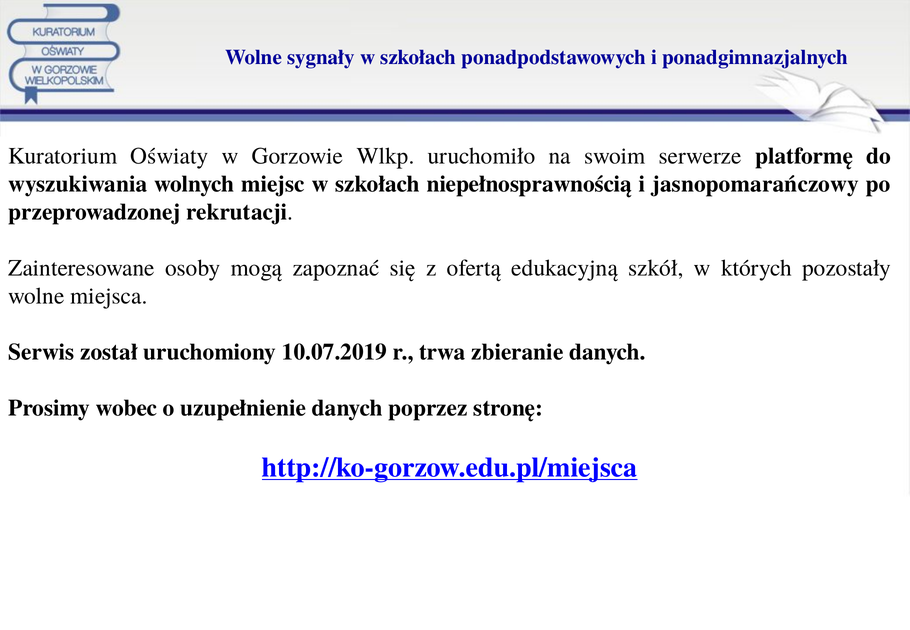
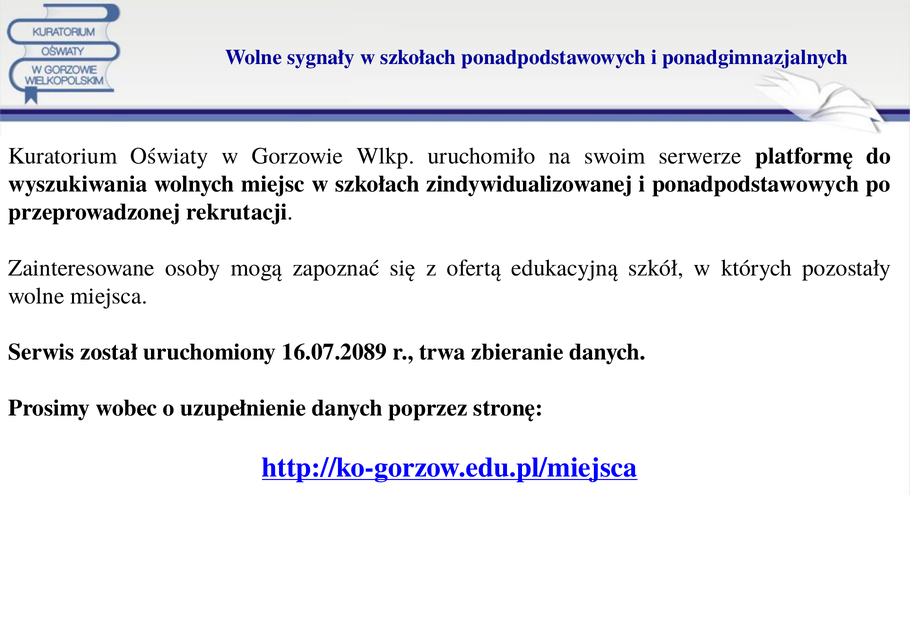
niepełnosprawnością: niepełnosprawnością -> zindywidualizowanej (529, 184)
i jasnopomarańczowy: jasnopomarańczowy -> ponadpodstawowych (756, 184)
10.07.2019: 10.07.2019 -> 16.07.2089 (335, 352)
